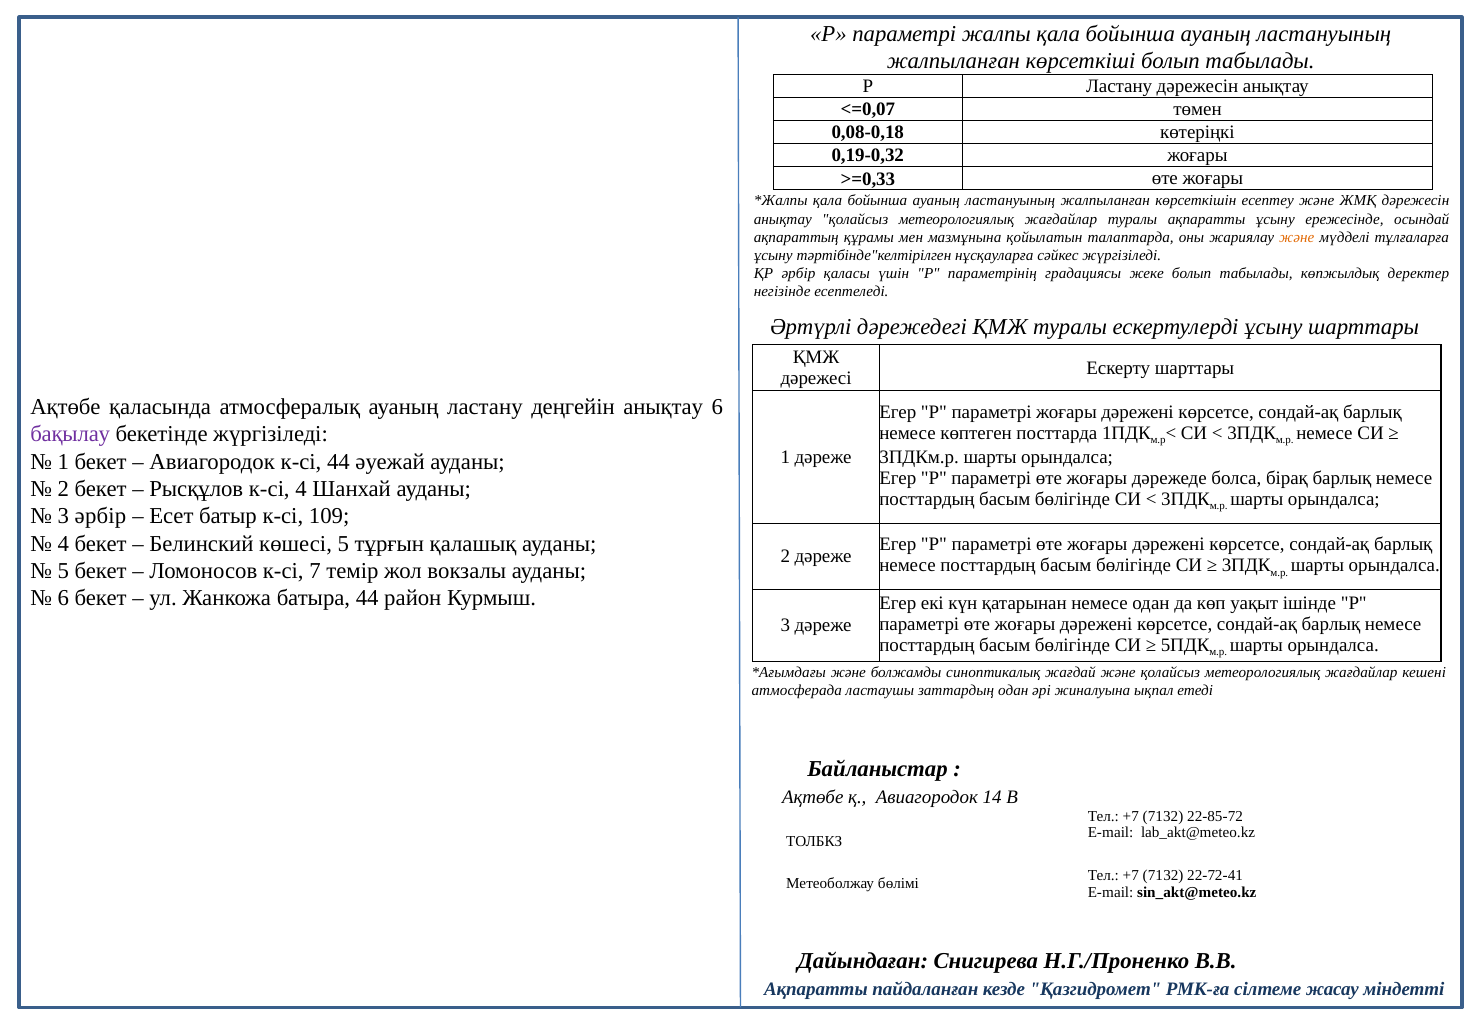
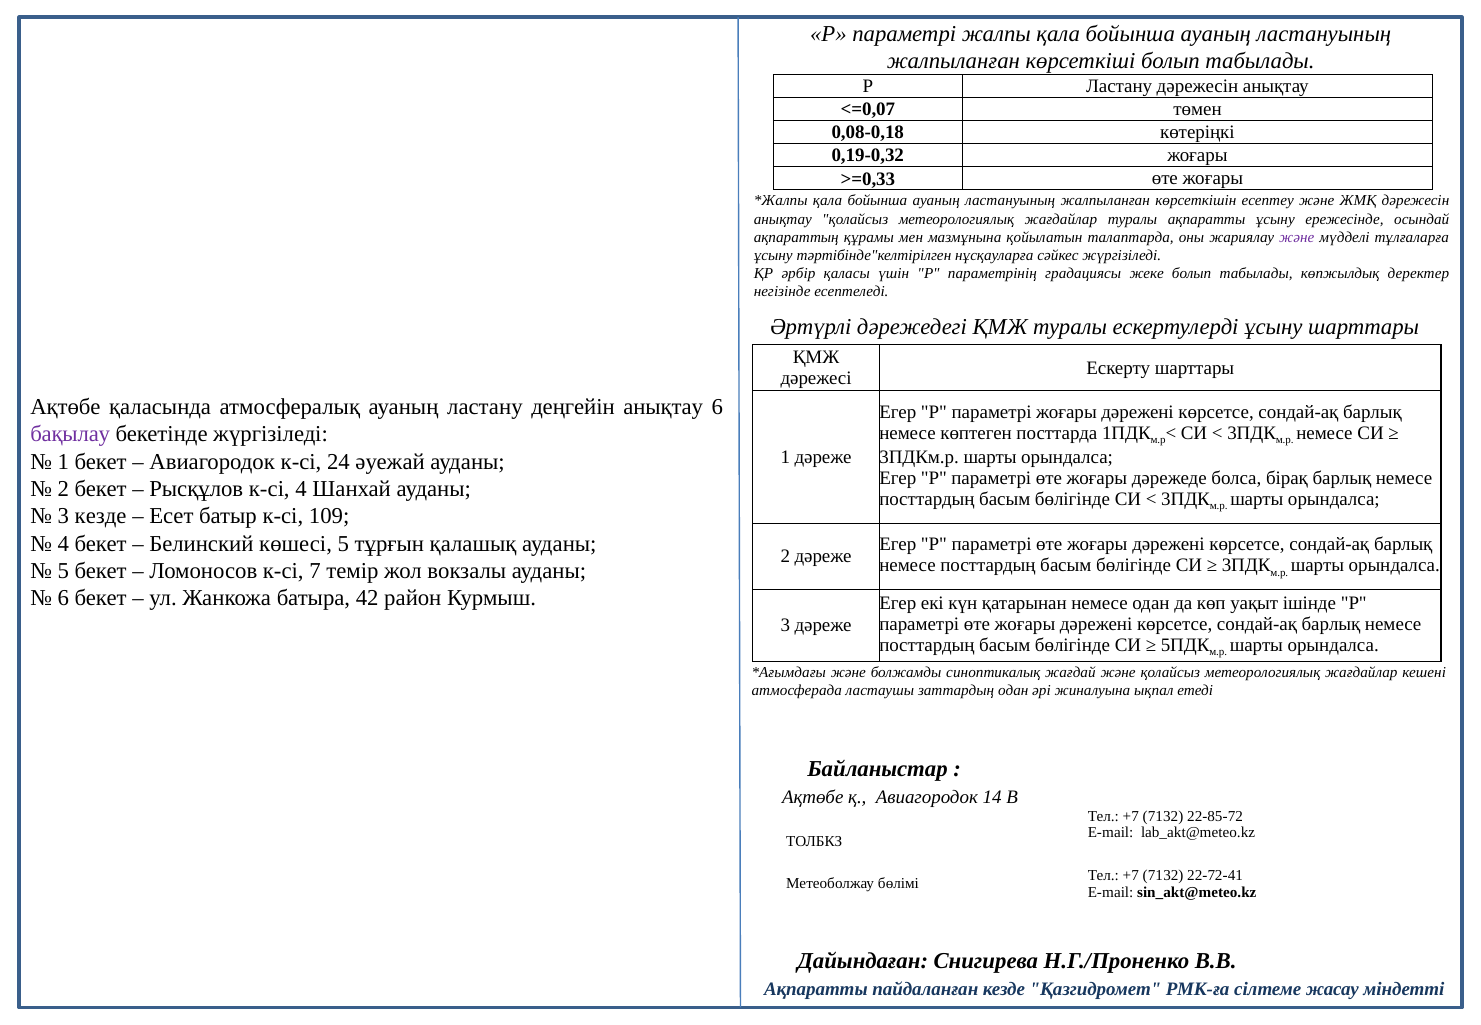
және colour: orange -> purple (1297, 237)
к-сі 44: 44 -> 24 (338, 462)
3 әрбір: әрбір -> кезде (101, 516)
батыра 44: 44 -> 42 (367, 598)
